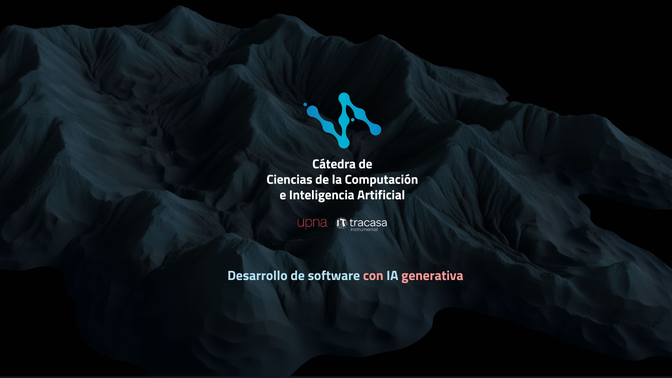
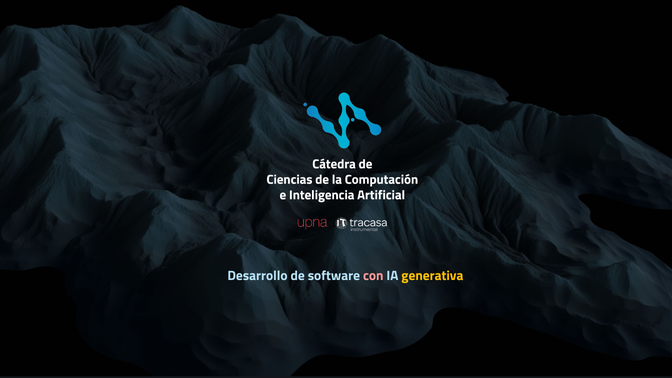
generativa colour: pink -> yellow (432, 276)
